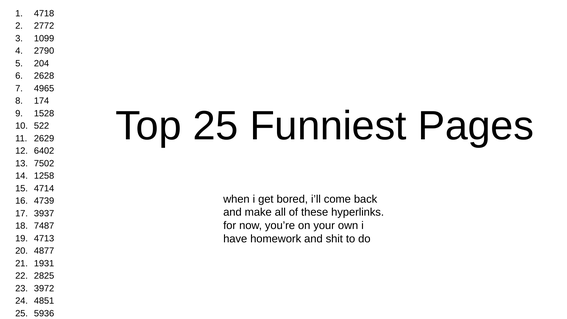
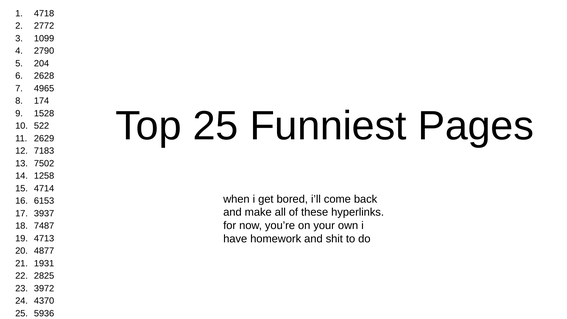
6402: 6402 -> 7183 (44, 151)
4739: 4739 -> 6153 (44, 201)
4851: 4851 -> 4370 (44, 301)
